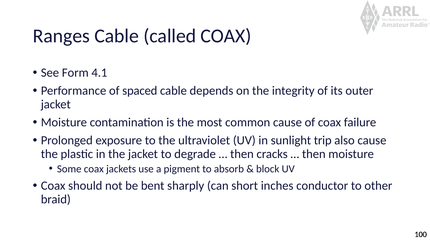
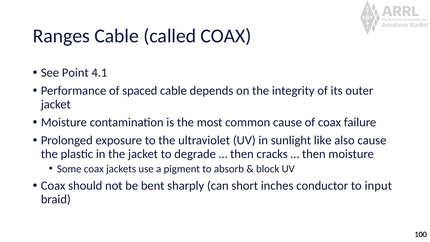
Form: Form -> Point (75, 73)
trip: trip -> like (323, 140)
other: other -> input (378, 186)
